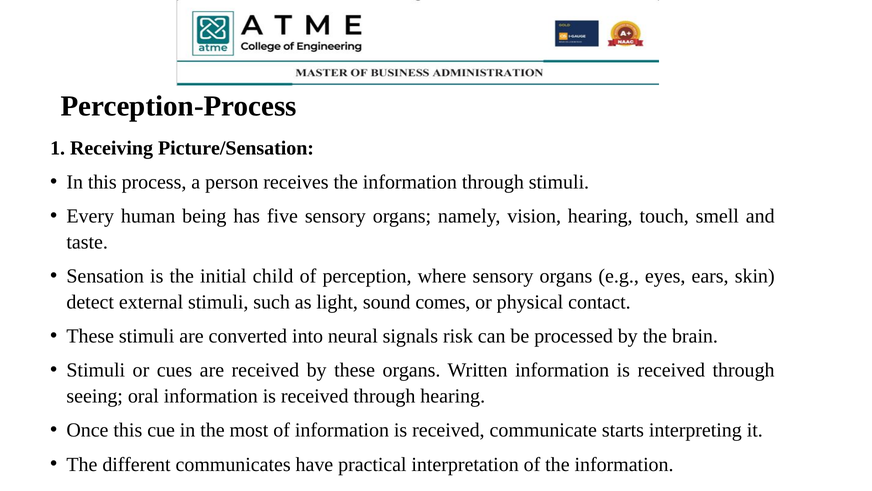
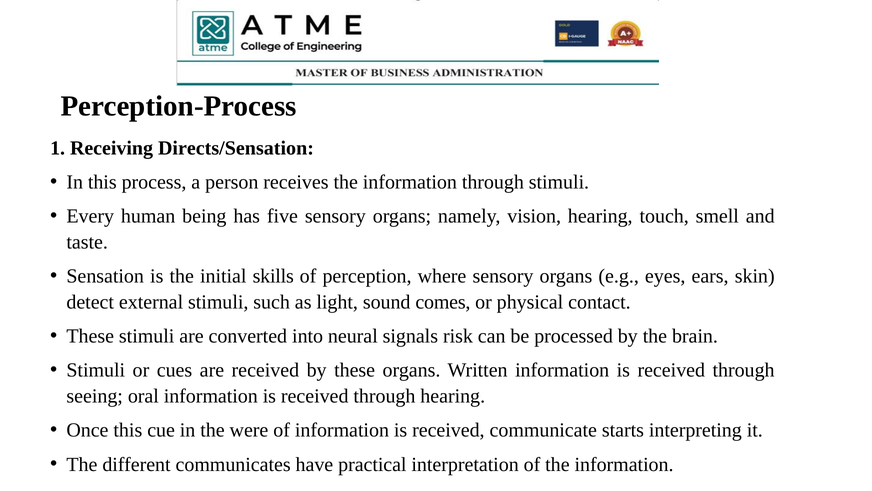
Picture/Sensation: Picture/Sensation -> Directs/Sensation (236, 148)
child: child -> skills (273, 276)
most: most -> were (249, 430)
